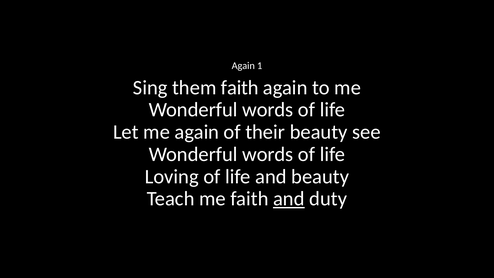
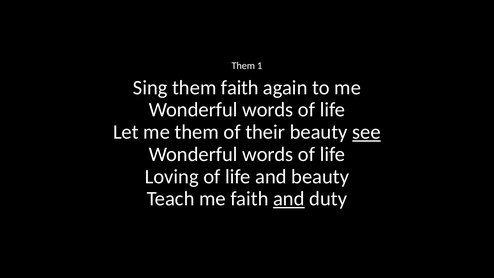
Again: Again -> Them (243, 66)
me again: again -> them (197, 132)
see underline: none -> present (366, 132)
